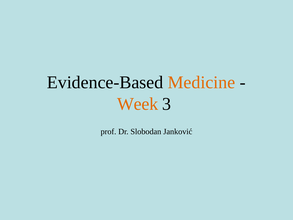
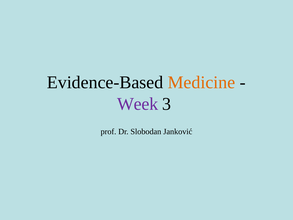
Week colour: orange -> purple (138, 104)
